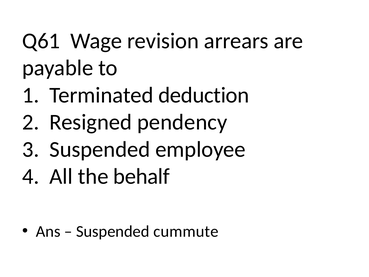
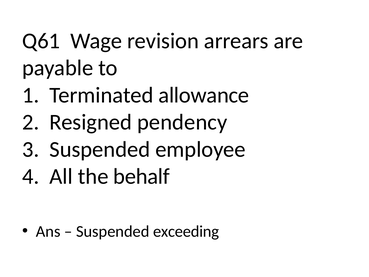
deduction: deduction -> allowance (204, 95)
cummute: cummute -> exceeding (186, 231)
